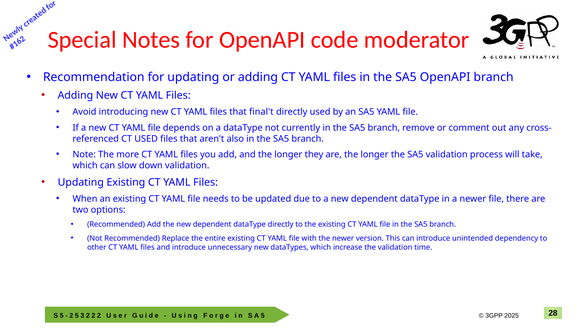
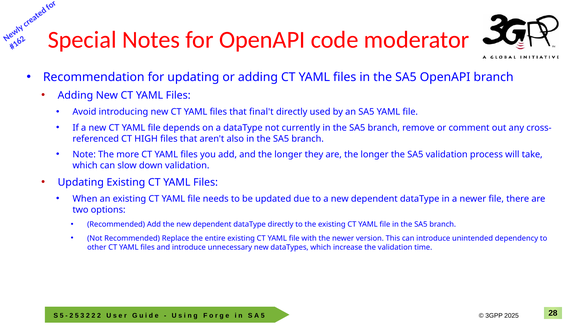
CT USED: USED -> HIGH (146, 139)
